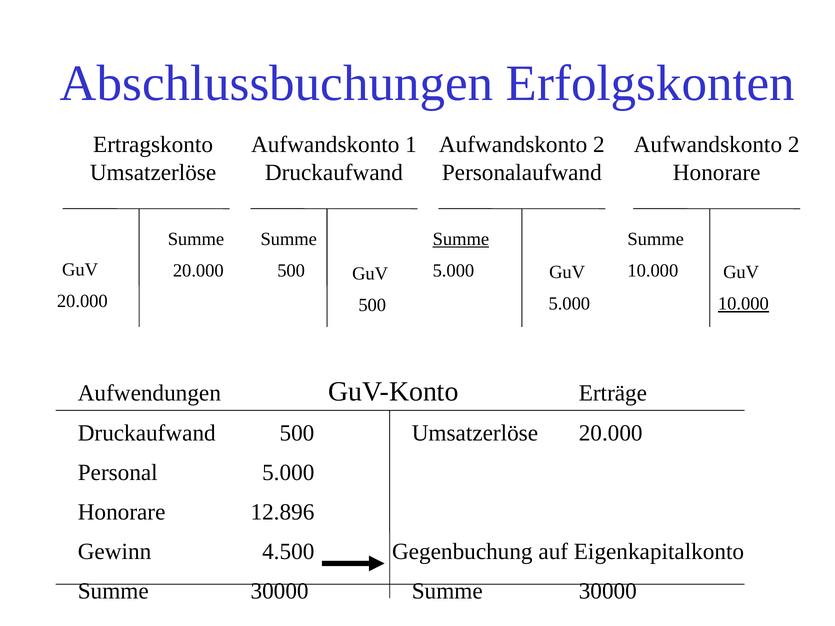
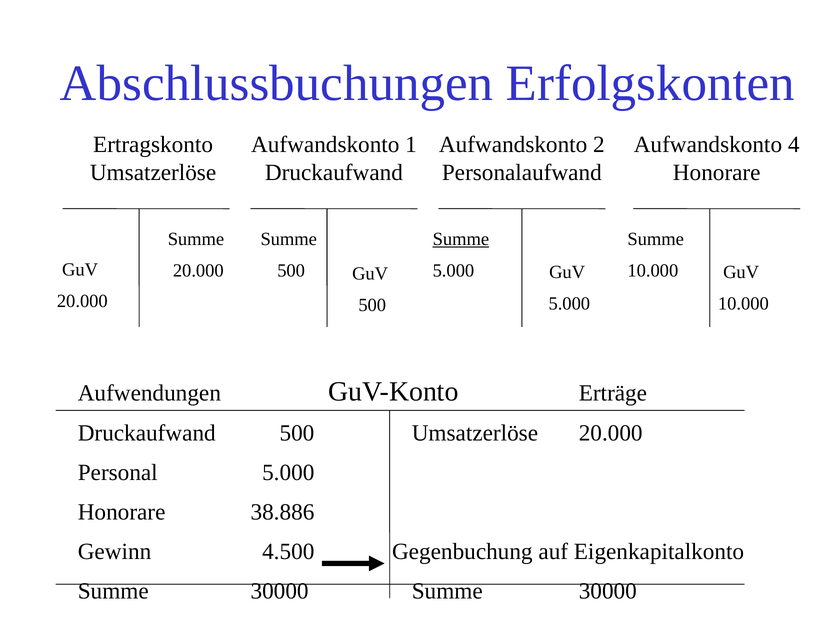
2: 2 -> 4 (794, 145)
10.000 underline: present -> none (743, 304)
12.896: 12.896 -> 38.886 (282, 512)
